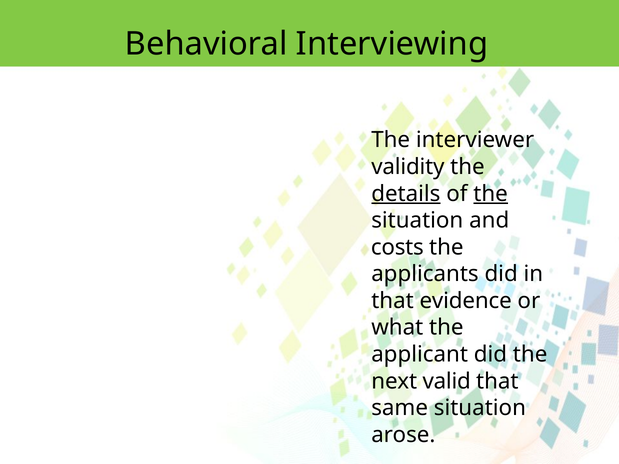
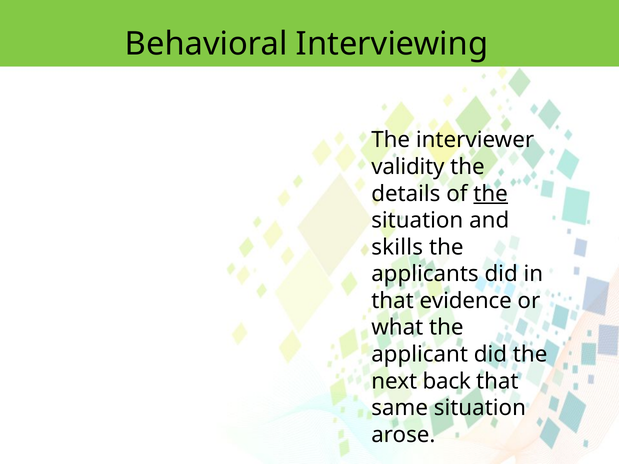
details underline: present -> none (406, 194)
costs: costs -> skills (397, 247)
valid: valid -> back (447, 381)
